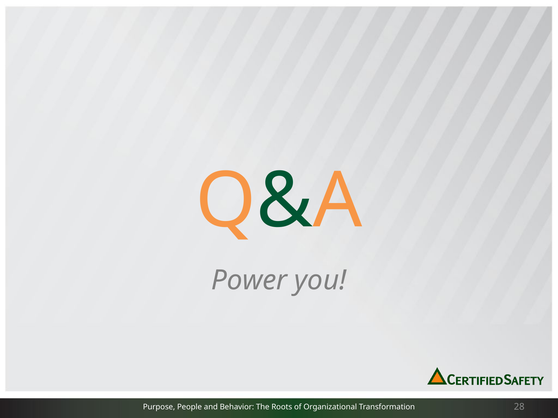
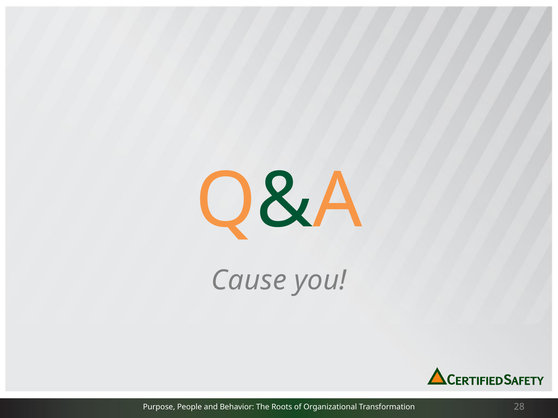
Power: Power -> Cause (249, 281)
